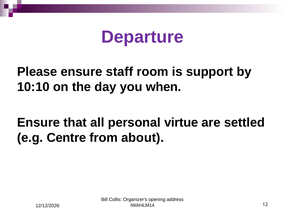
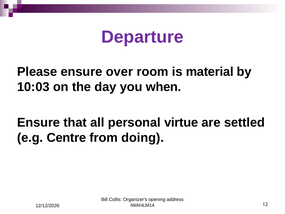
staff: staff -> over (119, 72)
support: support -> material (210, 72)
10:10: 10:10 -> 10:03 (33, 87)
about: about -> doing (143, 138)
